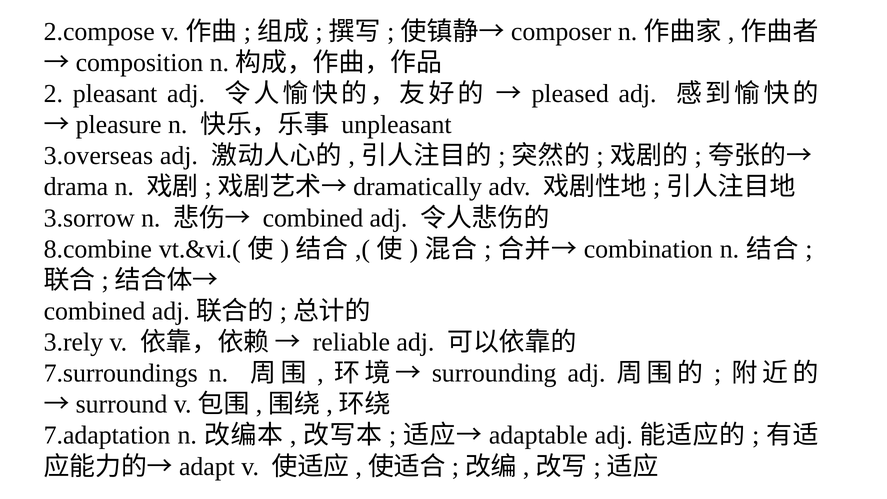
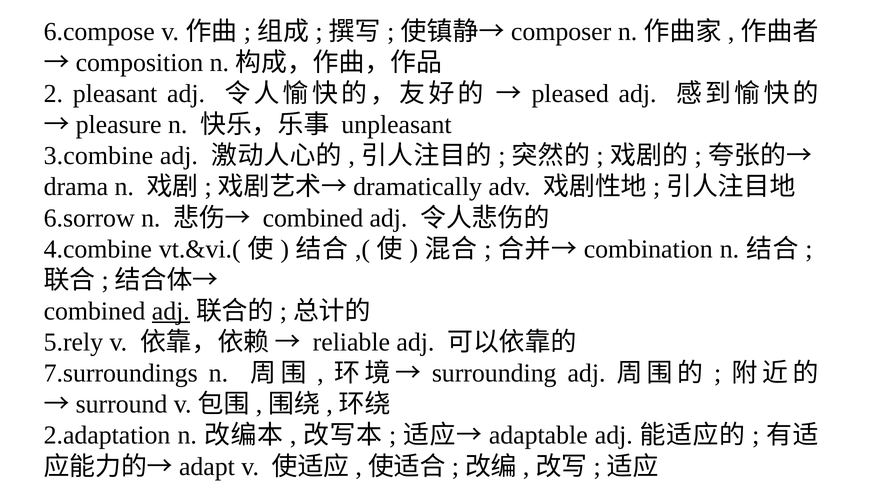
2.compose: 2.compose -> 6.compose (99, 32)
3.overseas: 3.overseas -> 3.combine (98, 156)
3.sorrow: 3.sorrow -> 6.sorrow (89, 218)
8.combine: 8.combine -> 4.combine (98, 249)
adj underline: none -> present (171, 311)
3.rely: 3.rely -> 5.rely (73, 342)
7.adaptation: 7.adaptation -> 2.adaptation (107, 435)
